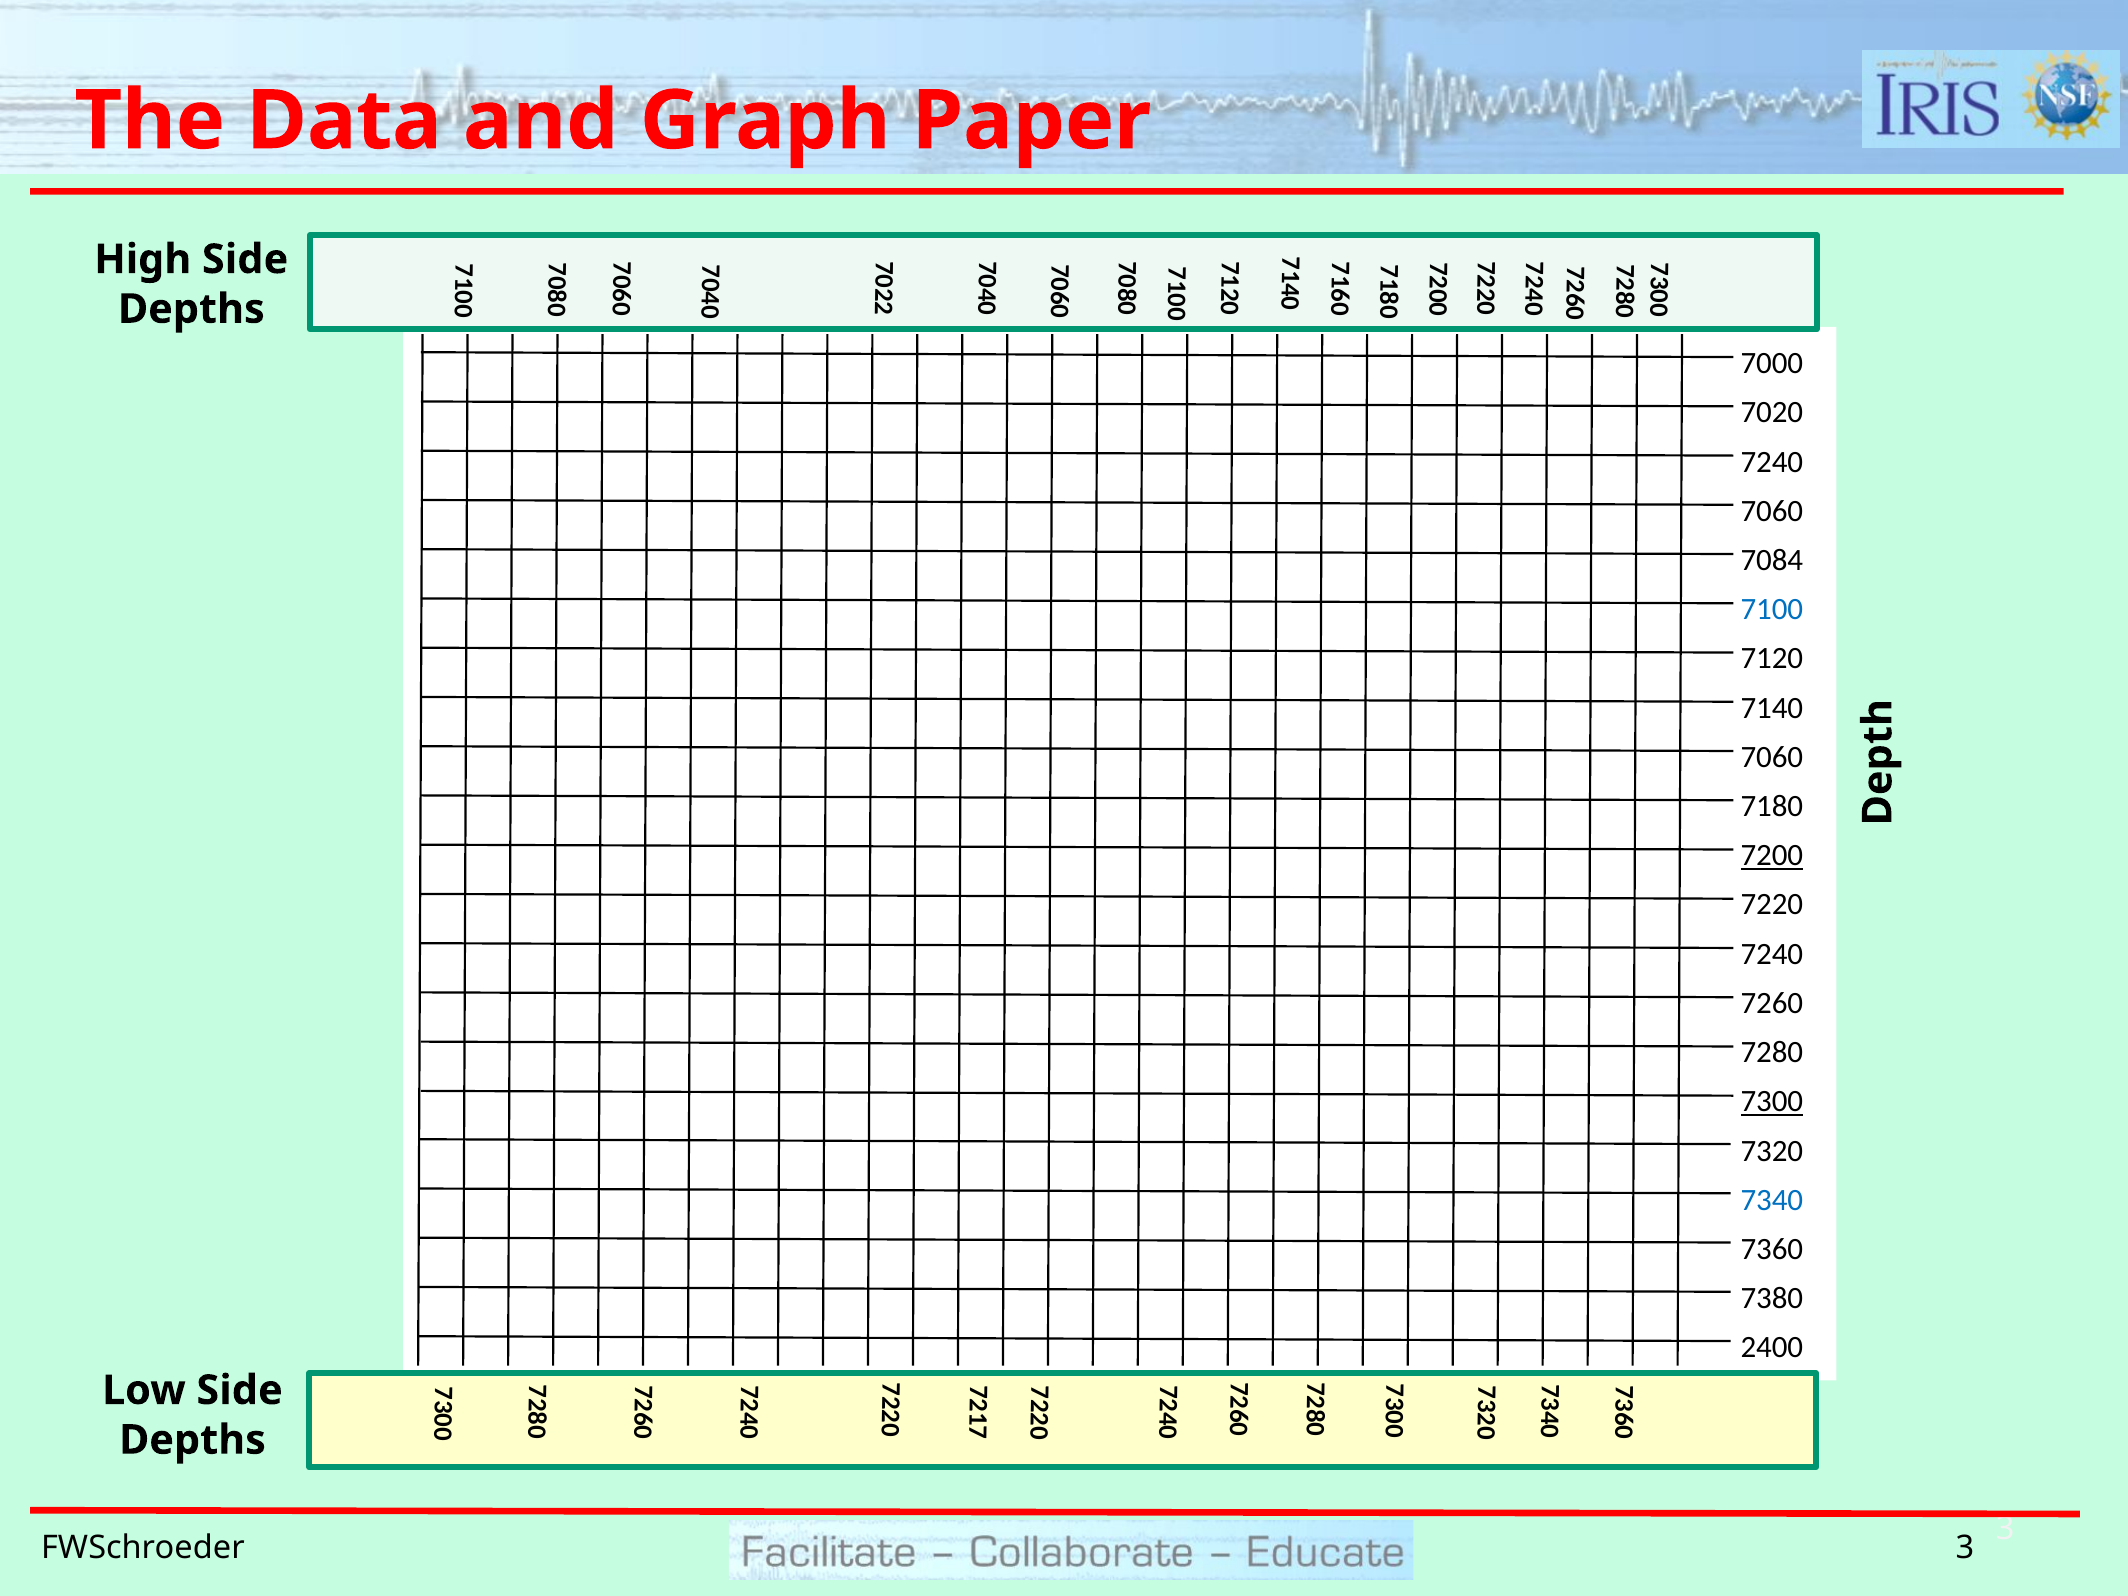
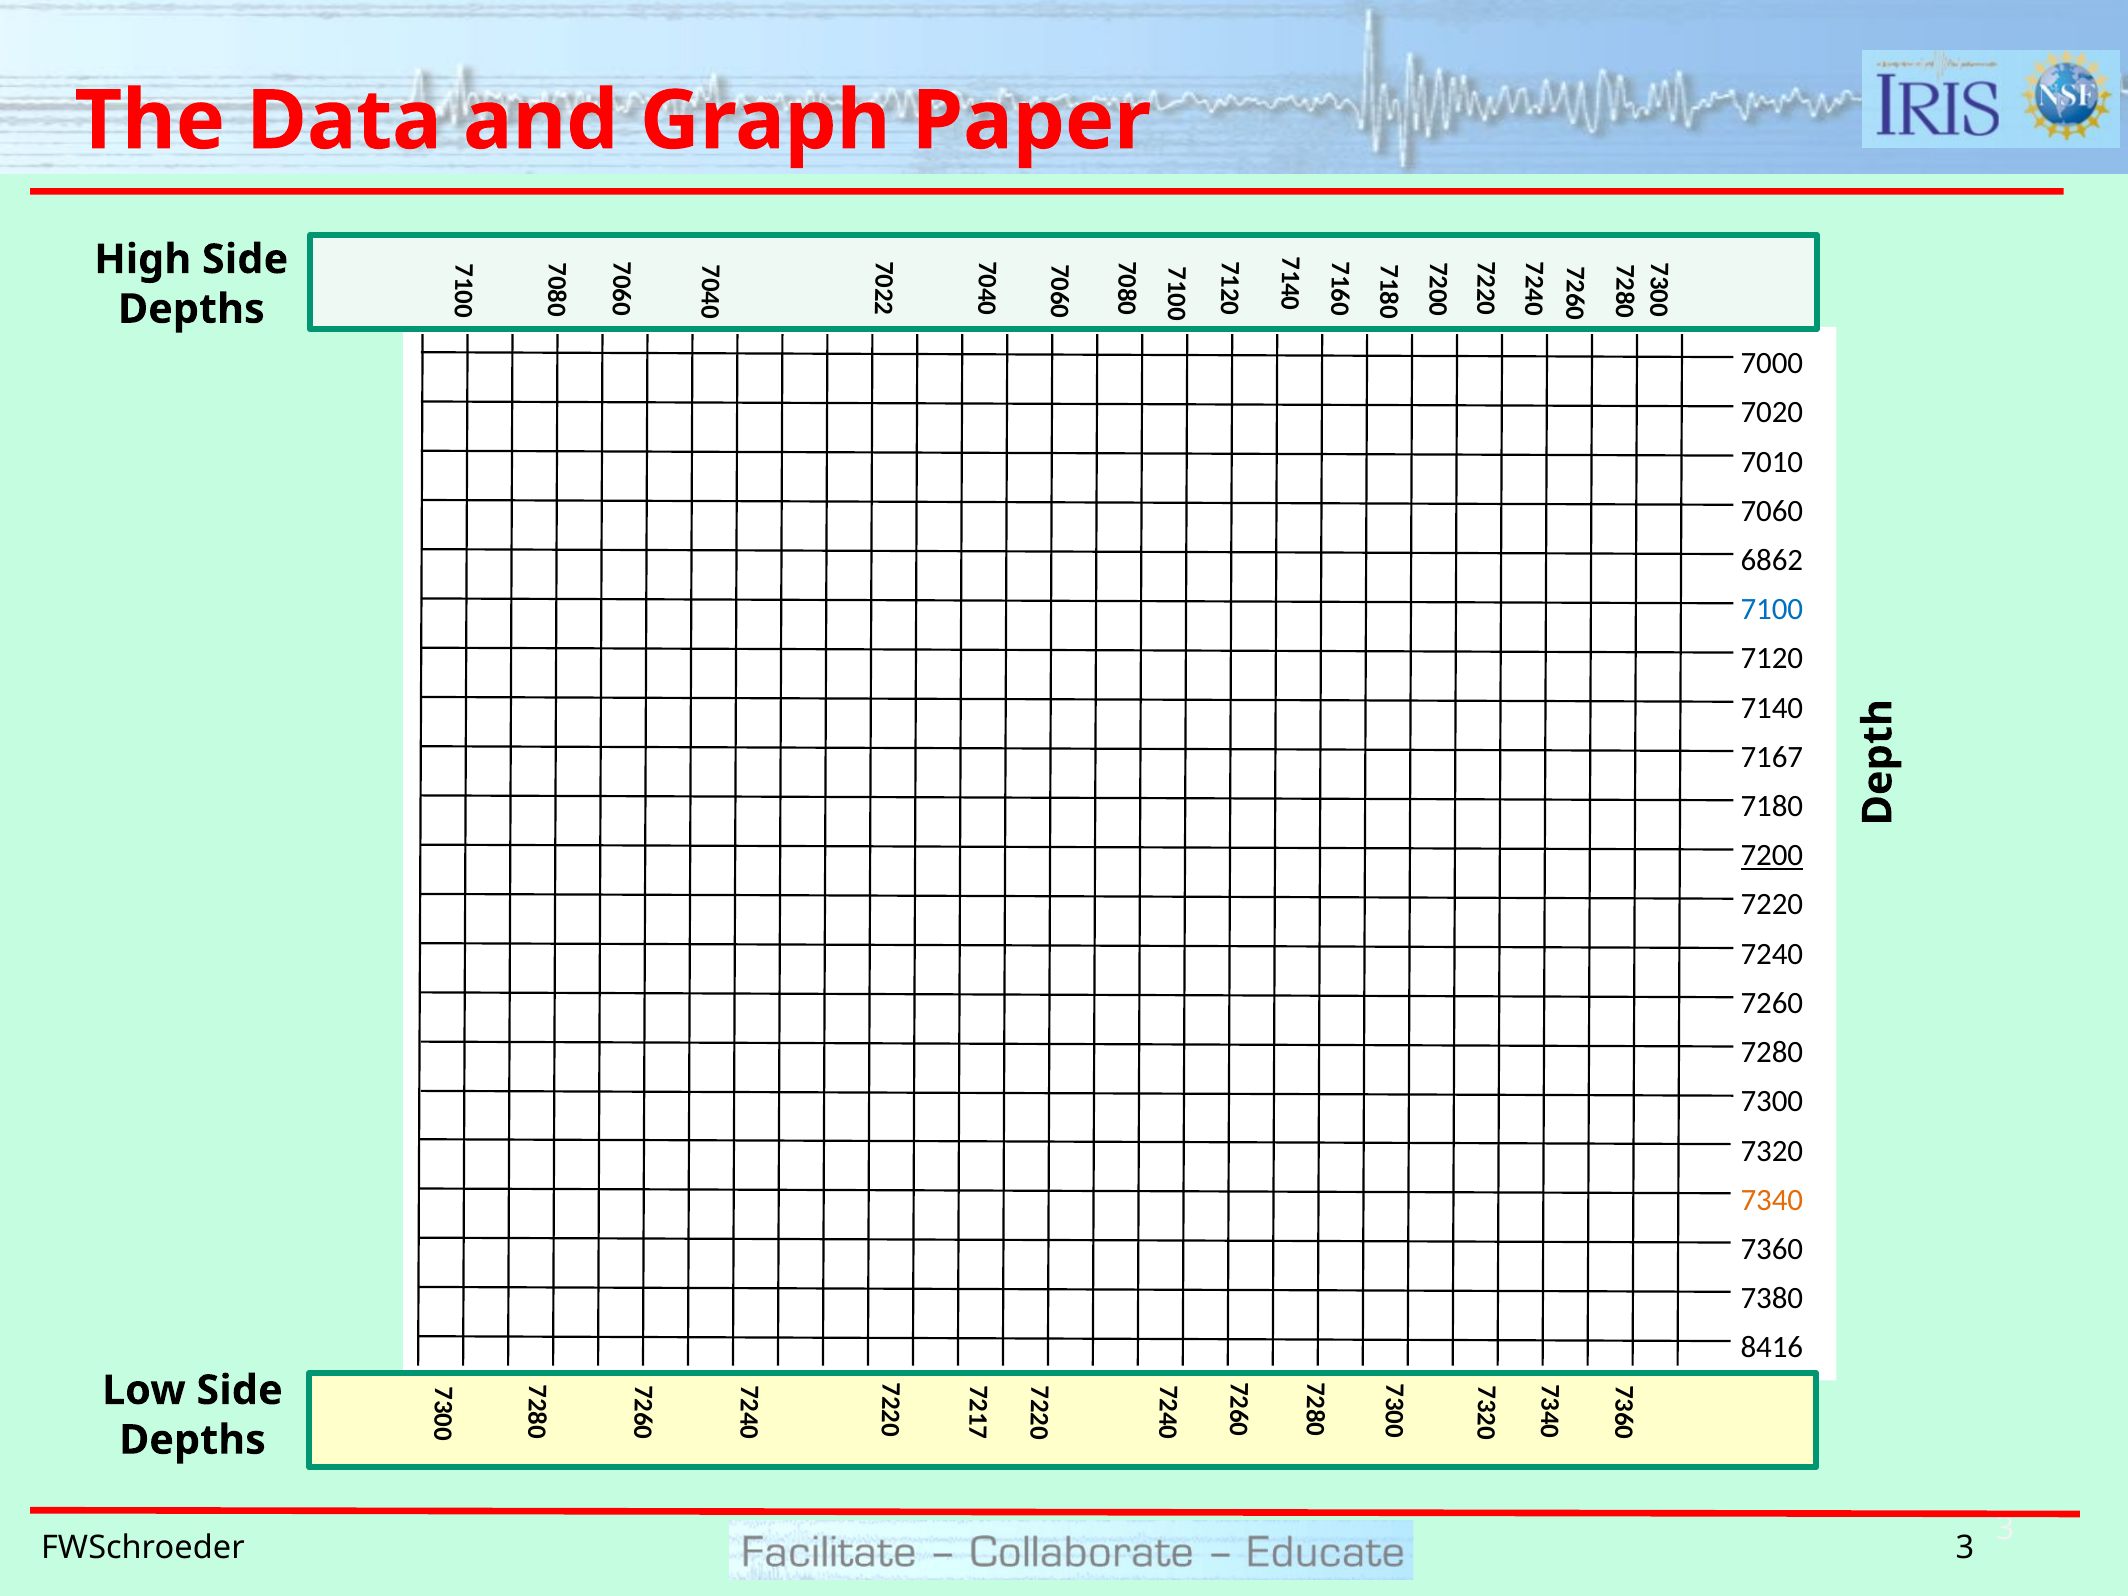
7240: 7240 -> 7010 (1772, 462)
7084: 7084 -> 6862 (1772, 560)
7060: 7060 -> 7167 (1772, 757)
7300 underline: present -> none (1772, 1102)
7340 colour: blue -> orange (1772, 1200)
2400: 2400 -> 8416 (1772, 1348)
